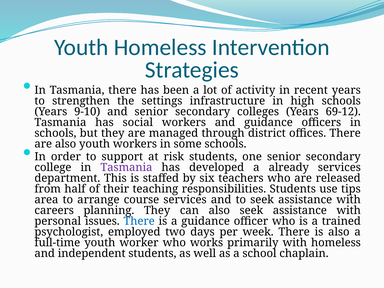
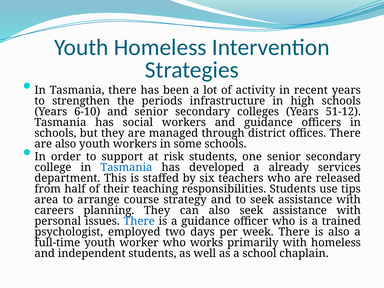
settings: settings -> periods (162, 101)
9-10: 9-10 -> 6-10 (87, 112)
69-12: 69-12 -> 51-12 (343, 112)
Tasmania colour: purple -> blue (126, 168)
course services: services -> strategy (185, 200)
